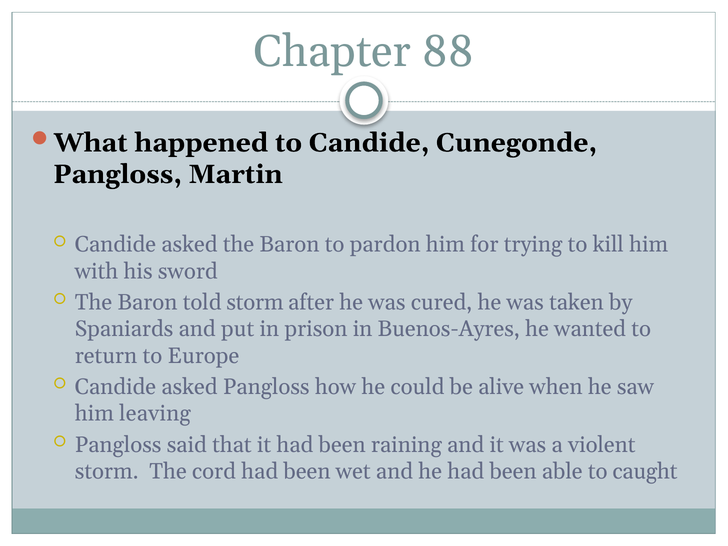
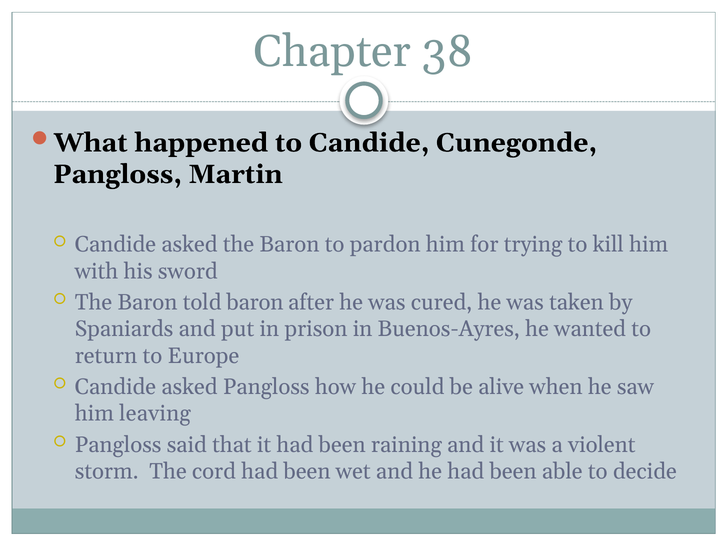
88: 88 -> 38 (447, 51)
told storm: storm -> baron (255, 302)
caught: caught -> decide (645, 471)
